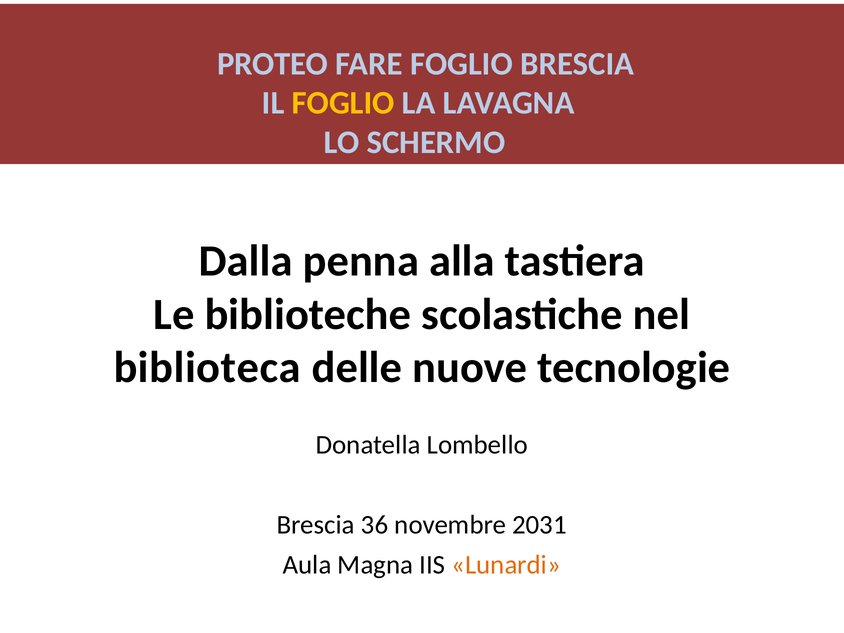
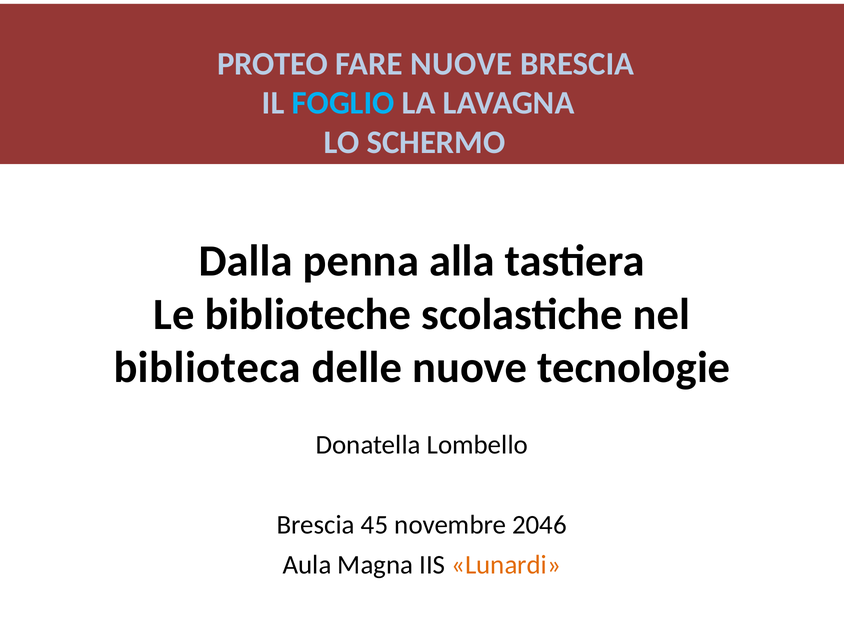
FARE FOGLIO: FOGLIO -> NUOVE (461, 64)
FOGLIO colour: yellow -> light blue (343, 103)
36: 36 -> 45 (375, 525)
2031: 2031 -> 2046 (539, 525)
